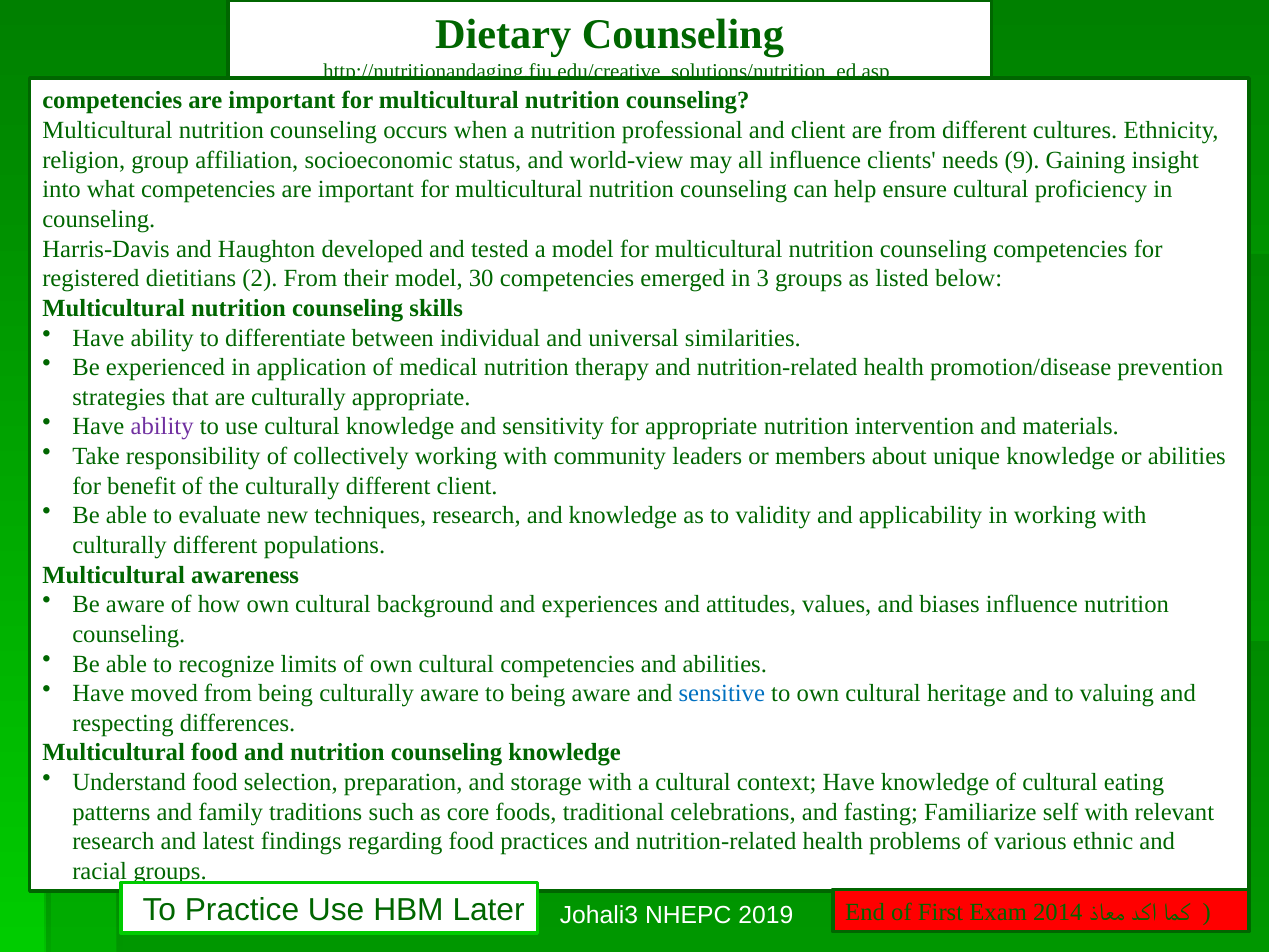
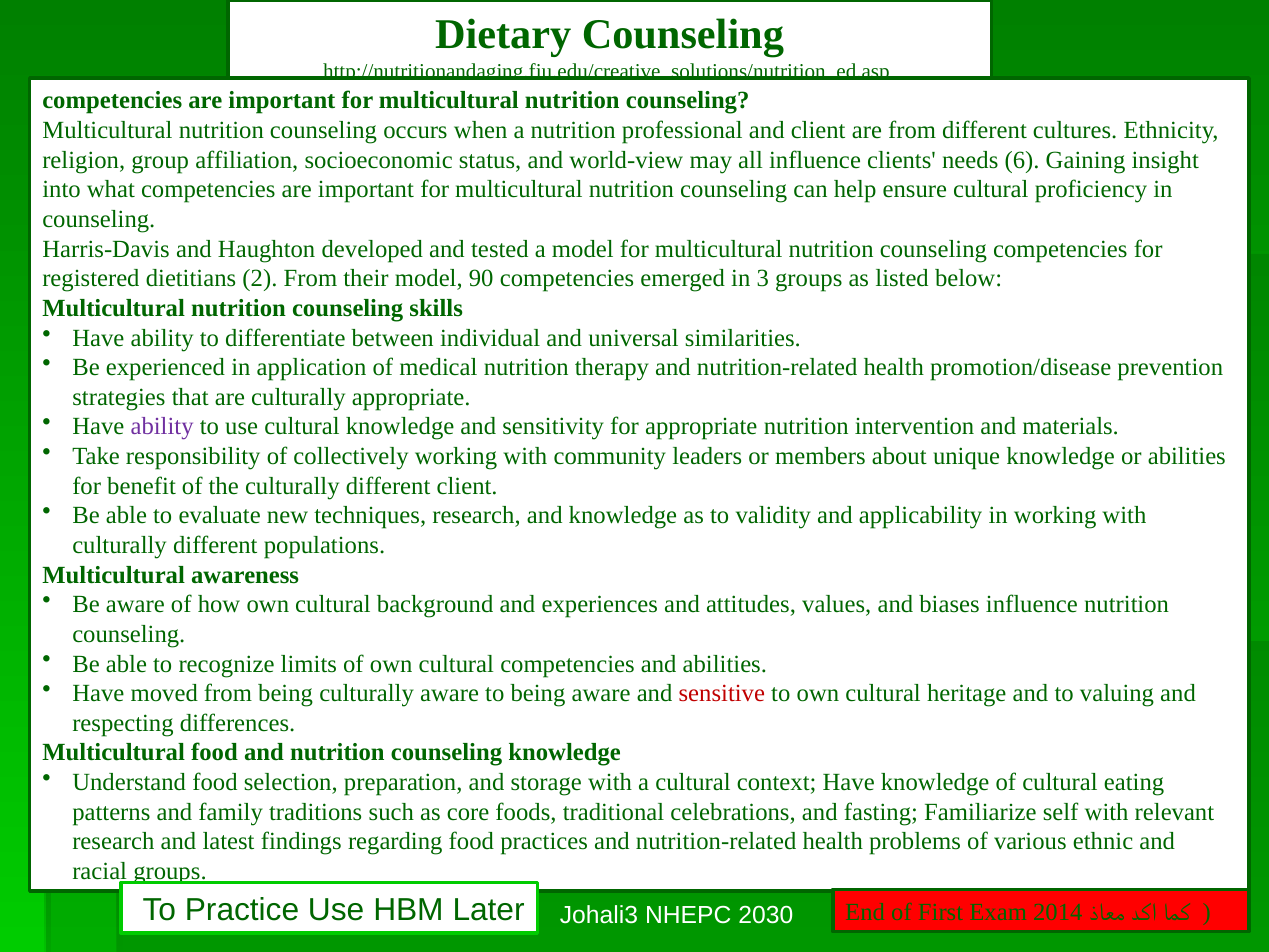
9: 9 -> 6 (1022, 160)
30: 30 -> 90 (481, 279)
sensitive colour: blue -> red (722, 693)
2019: 2019 -> 2030 (766, 915)
